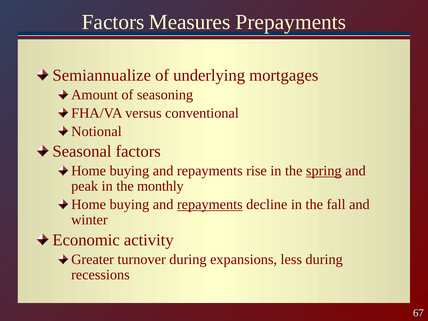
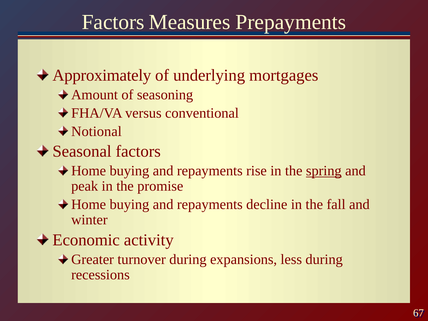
Semiannualize: Semiannualize -> Approximately (102, 75)
monthly: monthly -> promise (160, 186)
repayments underline: present -> none (210, 205)
